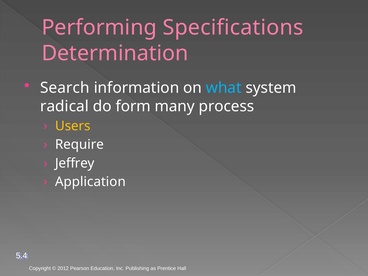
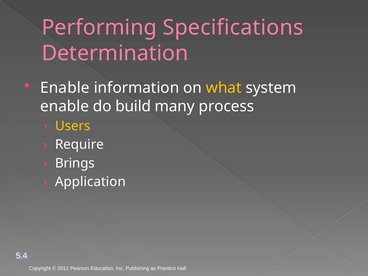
Search: Search -> Enable (65, 88)
what colour: light blue -> yellow (224, 88)
radical: radical -> enable (65, 106)
form: form -> build (133, 106)
Jeffrey: Jeffrey -> Brings (75, 163)
